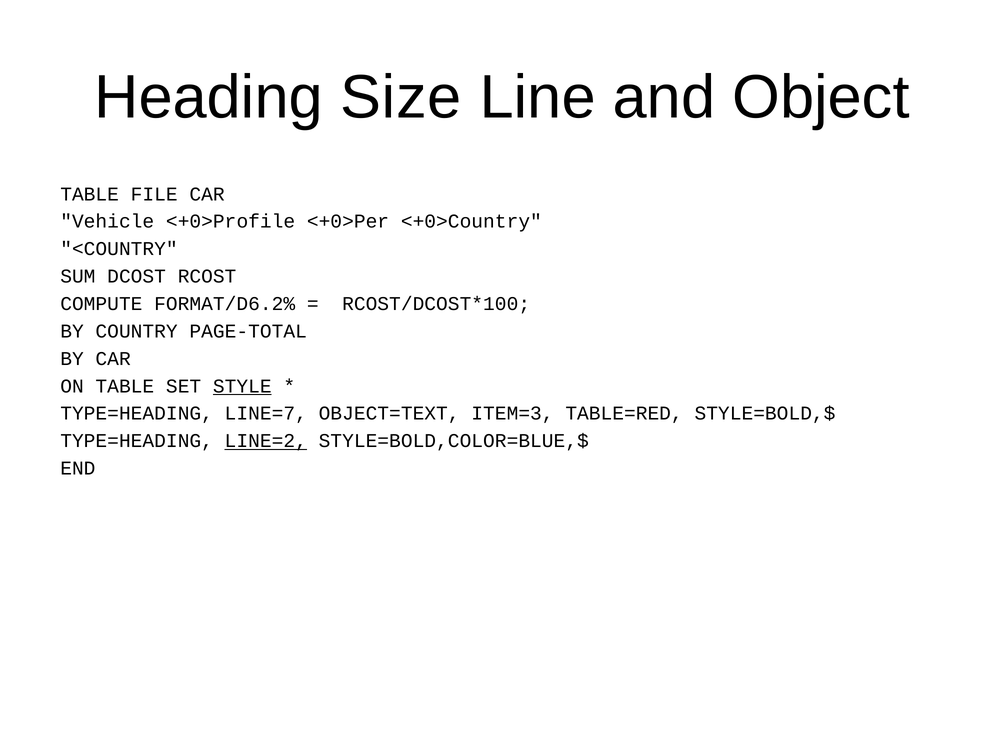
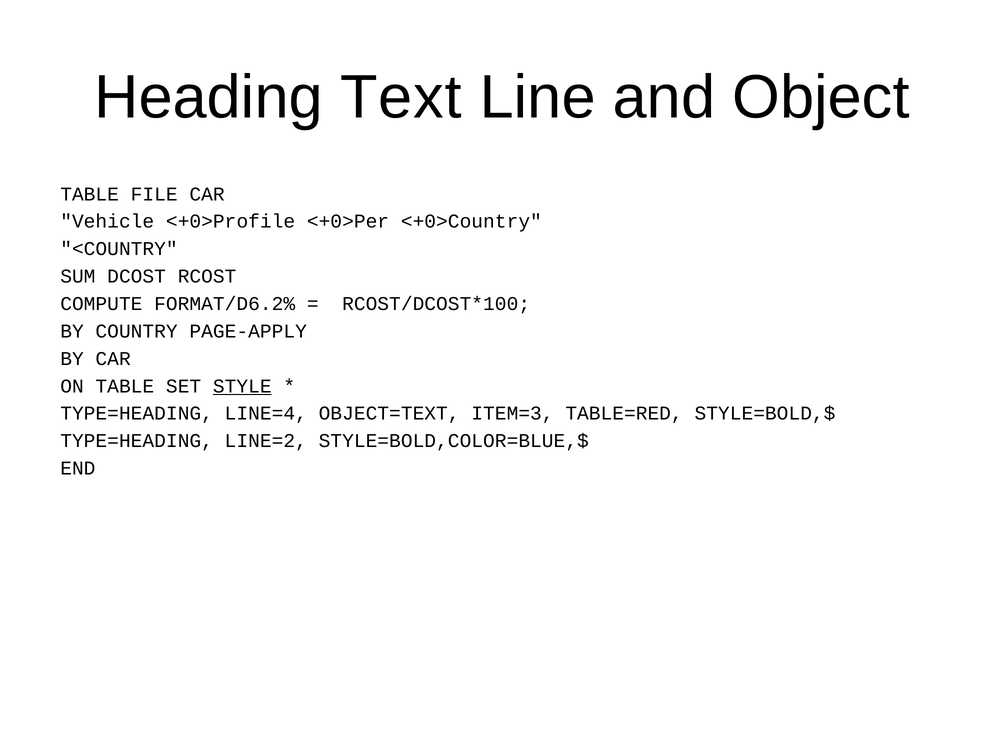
Size: Size -> Text (401, 97)
PAGE-TOTAL: PAGE-TOTAL -> PAGE-APPLY (248, 331)
LINE=7: LINE=7 -> LINE=4 (266, 413)
LINE=2 underline: present -> none (266, 441)
